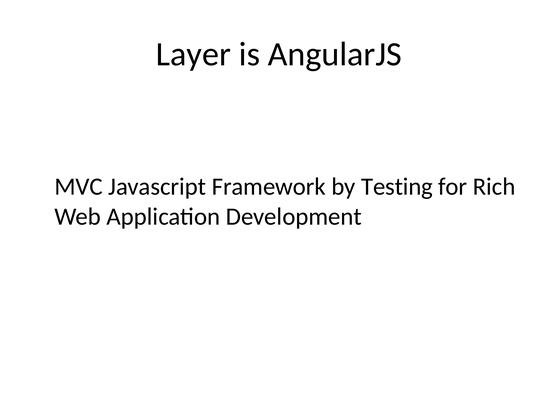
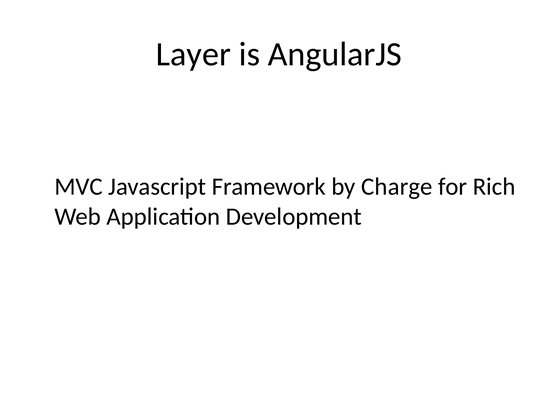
Testing: Testing -> Charge (397, 187)
